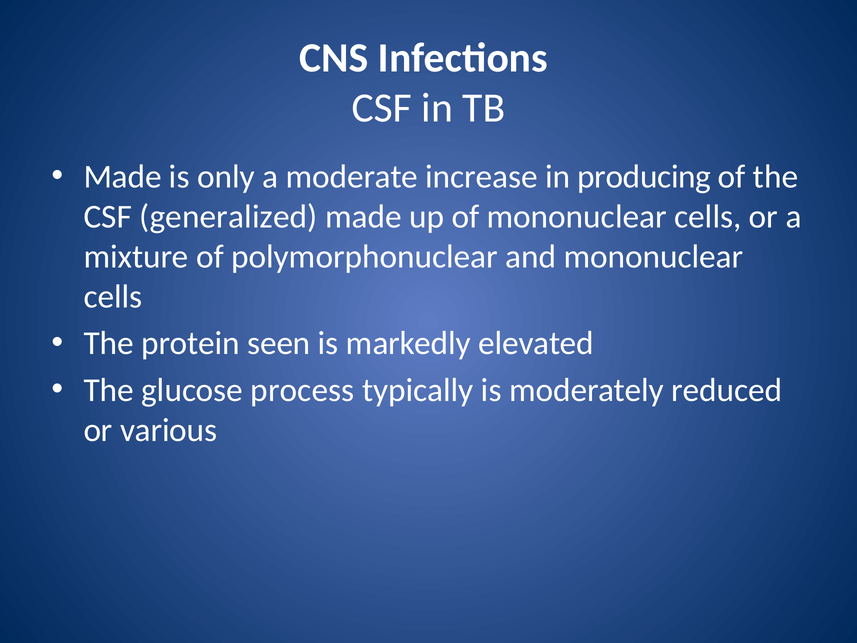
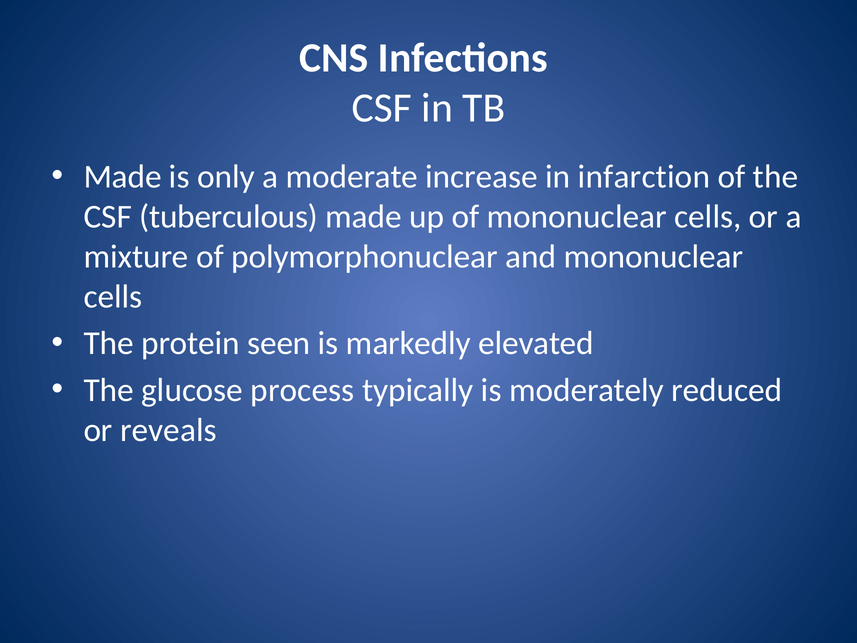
producing: producing -> infarction (644, 177)
generalized: generalized -> tuberculous (229, 217)
various: various -> reveals (168, 430)
